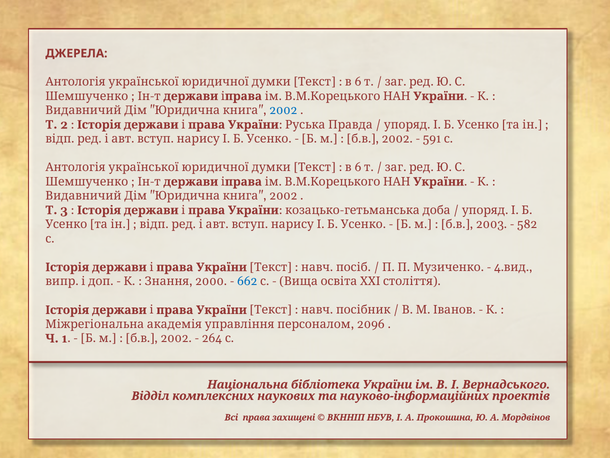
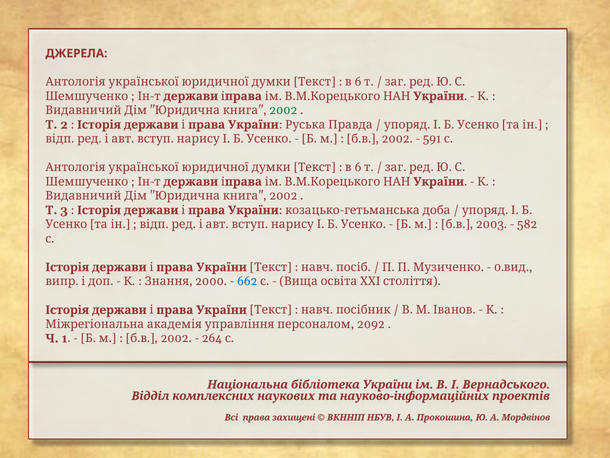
2002 colour: blue -> green (283, 110)
4: 4 -> 0 (499, 267)
2096: 2096 -> 2092 (371, 324)
